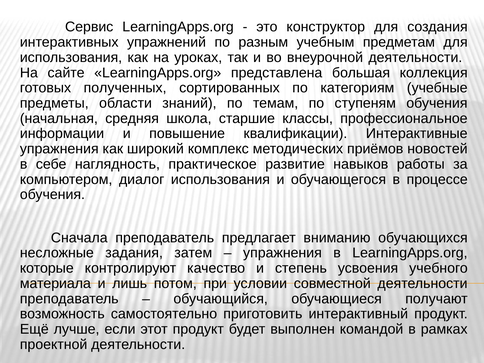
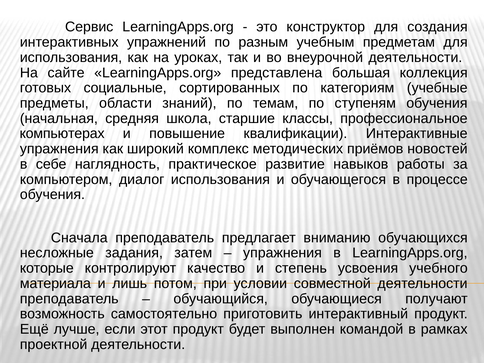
полученных: полученных -> социальные (125, 88)
информации: информации -> компьютерах (62, 134)
